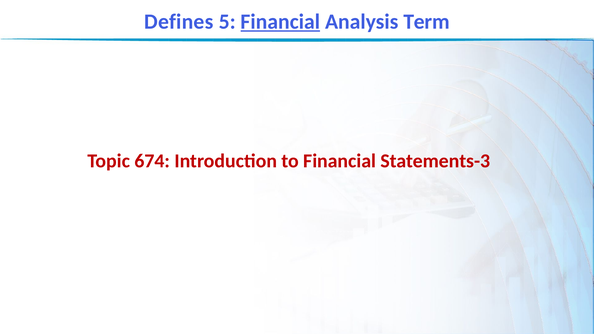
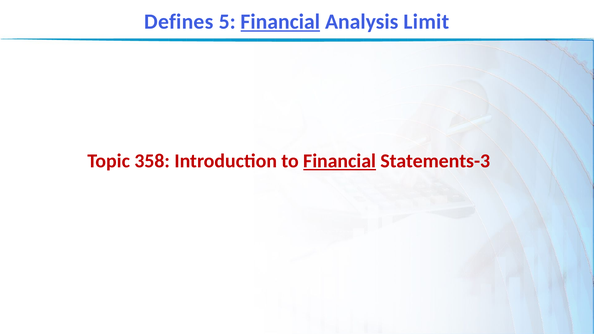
Term: Term -> Limit (426, 22)
674: 674 -> 358 (152, 161)
Financial underline: none -> present (340, 161)
